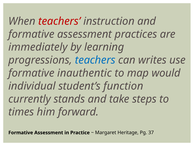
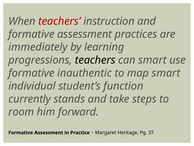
teachers colour: blue -> black (95, 60)
can writes: writes -> smart (152, 60)
map would: would -> smart (166, 73)
times: times -> room (21, 112)
